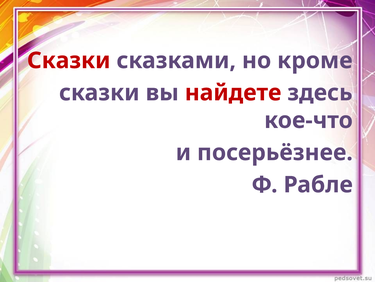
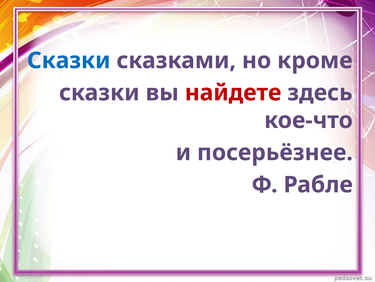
Сказки colour: red -> blue (69, 60)
